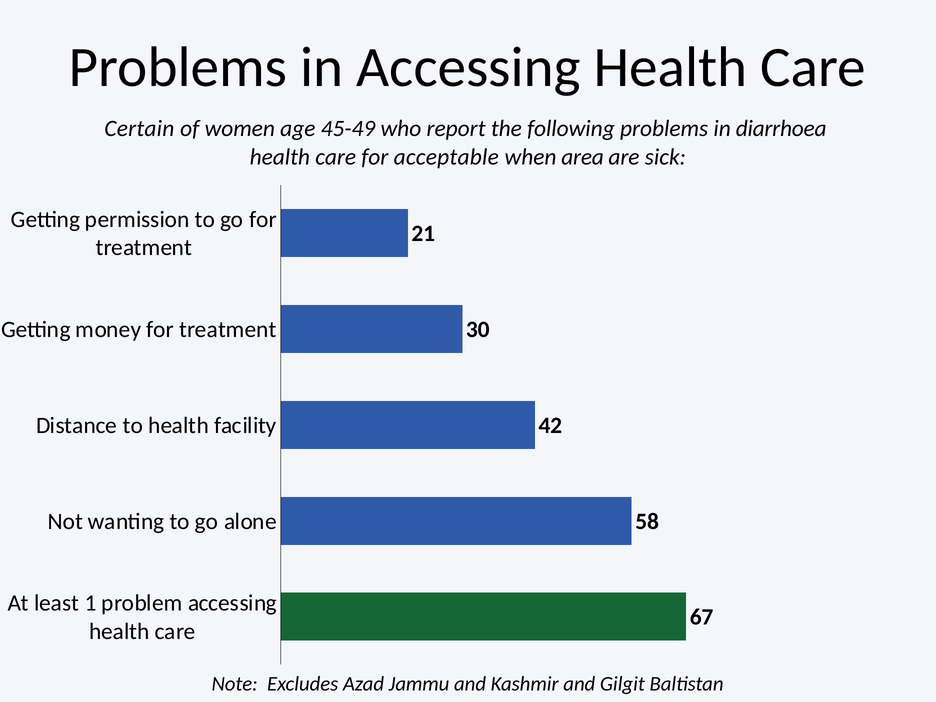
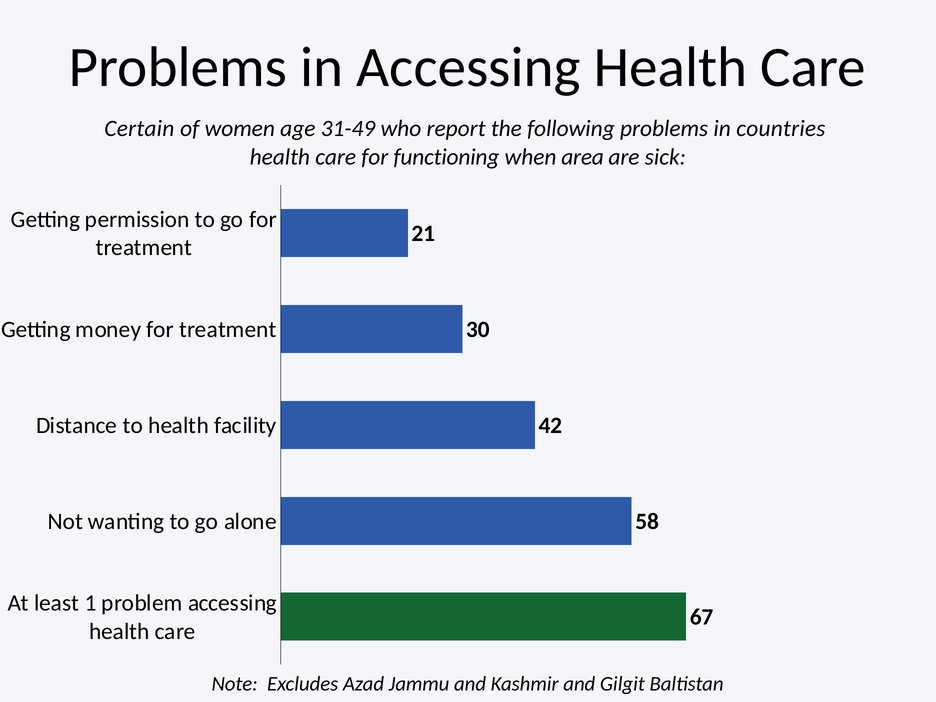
45-49: 45-49 -> 31-49 (348, 129)
diarrhoea: diarrhoea -> countries (781, 129)
acceptable: acceptable -> functioning (446, 157)
